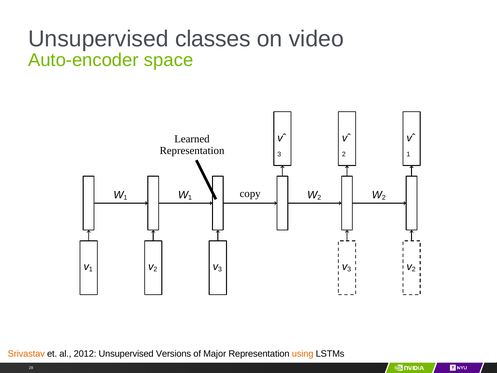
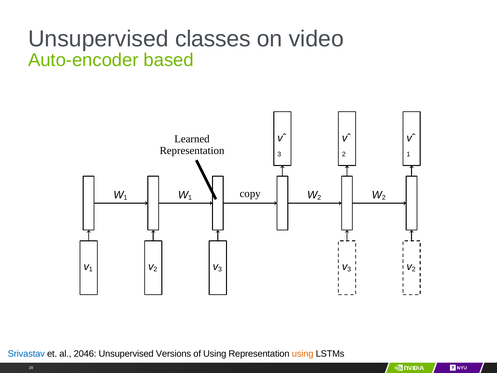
space: space -> based (169, 60)
Srivastav colour: orange -> blue (26, 354)
2012: 2012 -> 2046 (85, 354)
of Major: Major -> Using (215, 354)
